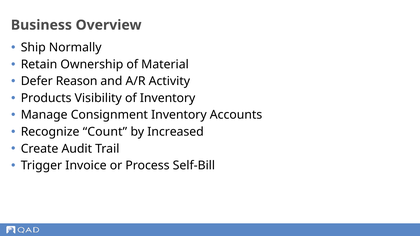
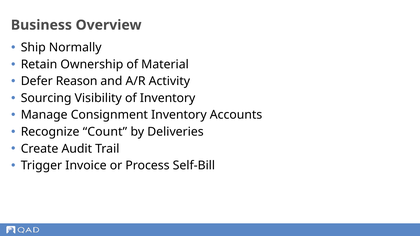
Products: Products -> Sourcing (46, 98)
Increased: Increased -> Deliveries (175, 132)
